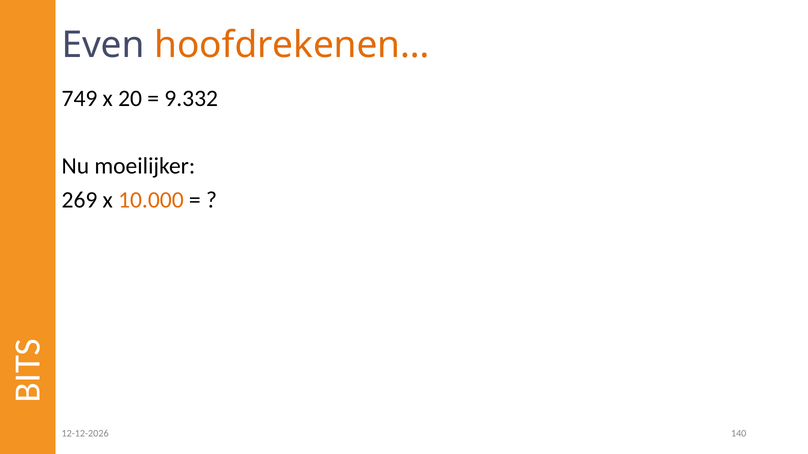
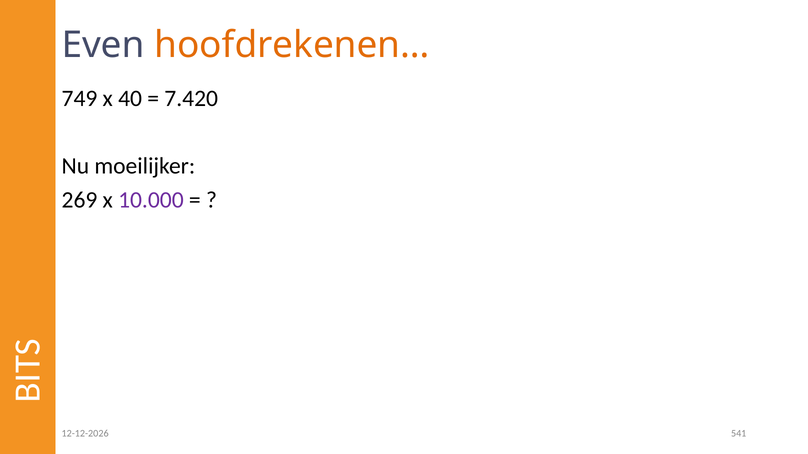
20: 20 -> 40 (130, 99)
9.332: 9.332 -> 7.420 (191, 99)
10.000 colour: orange -> purple (151, 200)
140: 140 -> 541 (739, 434)
